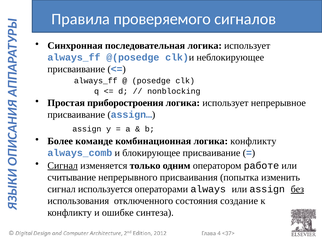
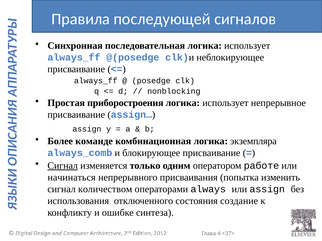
проверяемого: проверяемого -> последующей (162, 19)
логика конфликту: конфликту -> экземпляра (253, 141)
считывание: считывание -> начинаться (72, 178)
используется: используется -> количеством (105, 190)
без underline: present -> none (297, 190)
